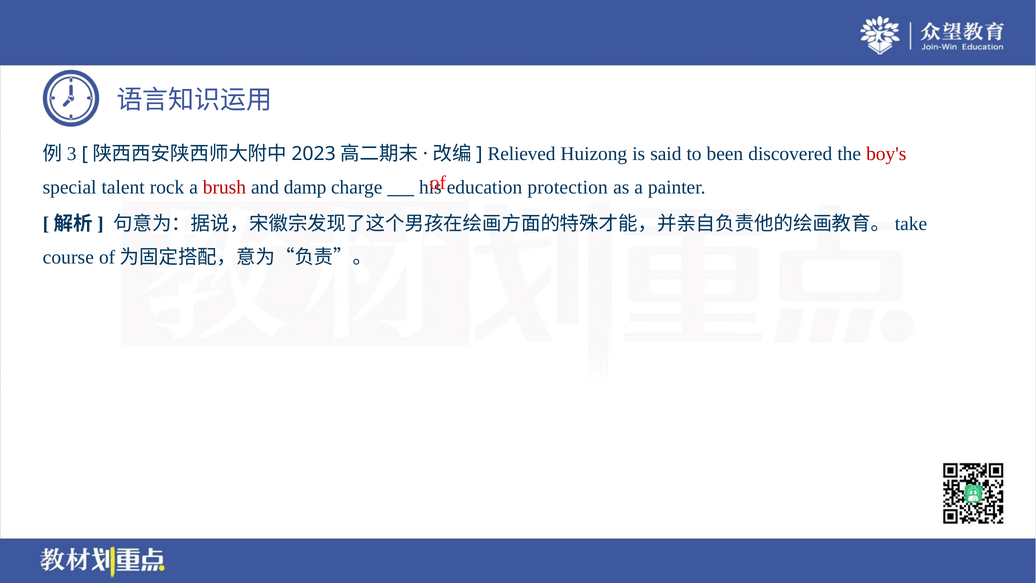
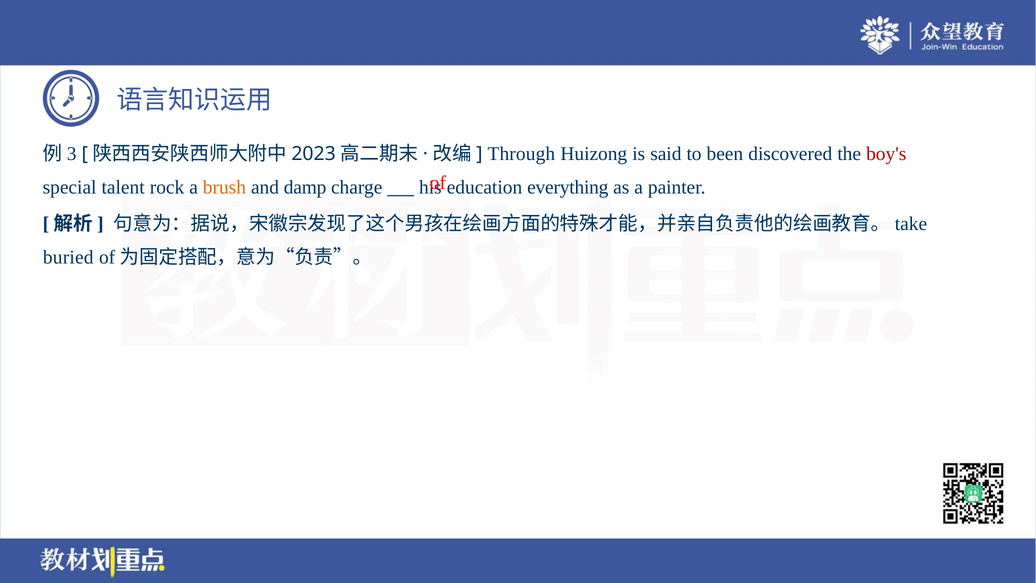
Relieved: Relieved -> Through (521, 154)
brush colour: red -> orange (224, 187)
protection: protection -> everything (568, 187)
course: course -> buried (68, 257)
